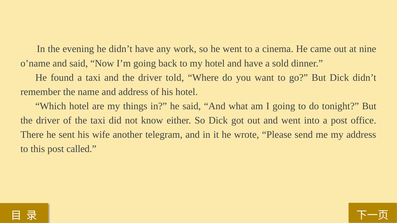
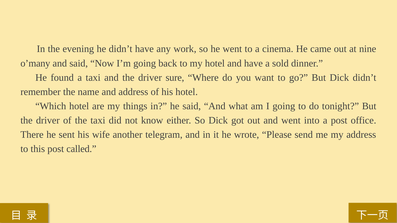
o’name: o’name -> o’many (35, 63)
told: told -> sure (175, 78)
